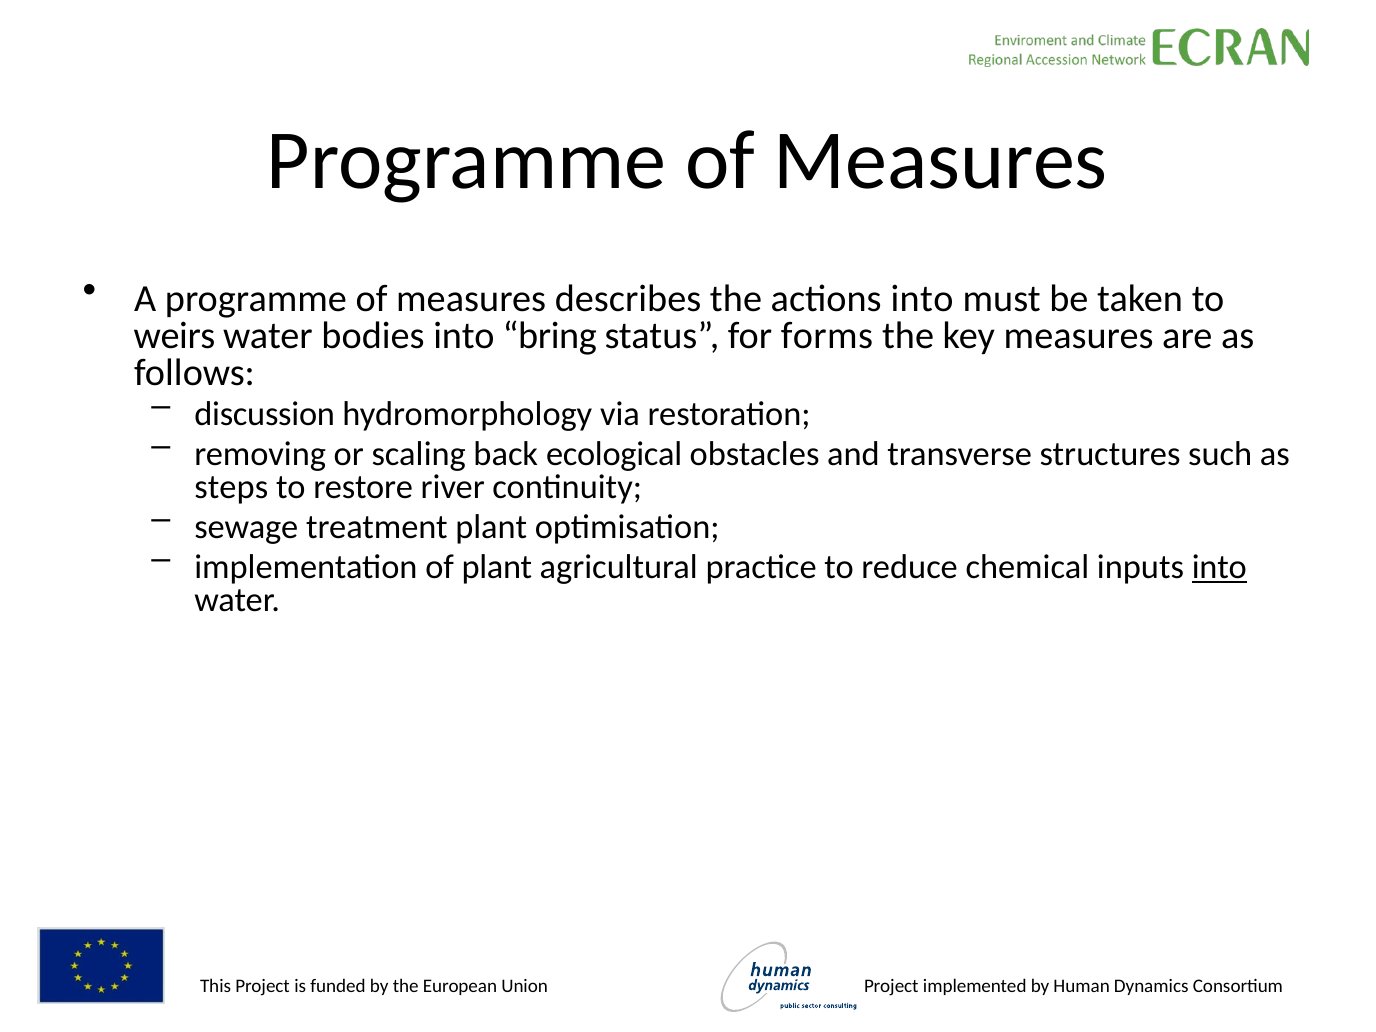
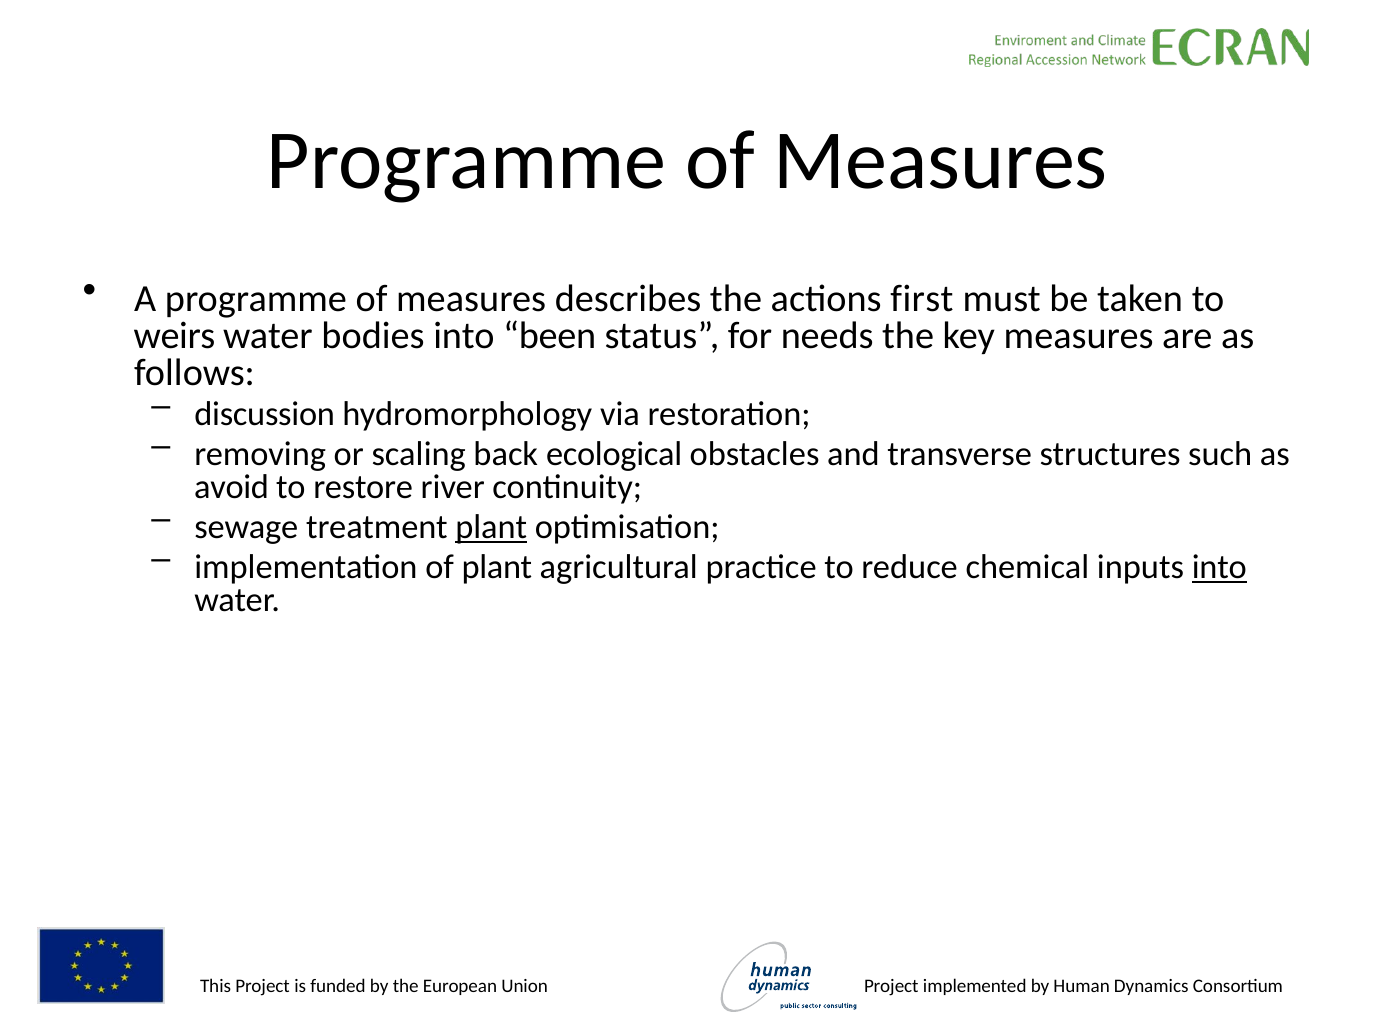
actions into: into -> first (922, 299)
bring: bring -> been (550, 336)
forms: forms -> needs (827, 336)
steps: steps -> avoid (232, 487)
plant underline: none -> present (491, 527)
